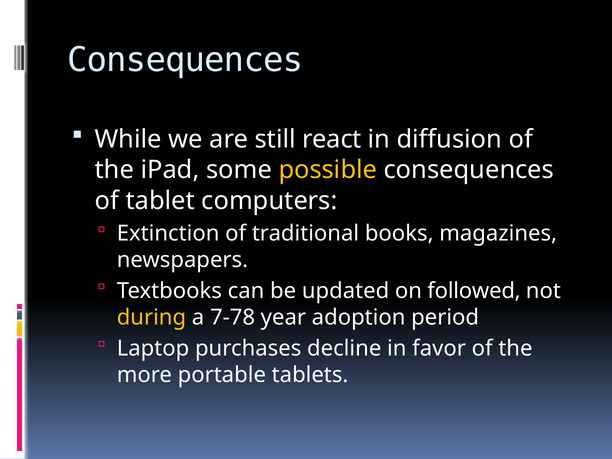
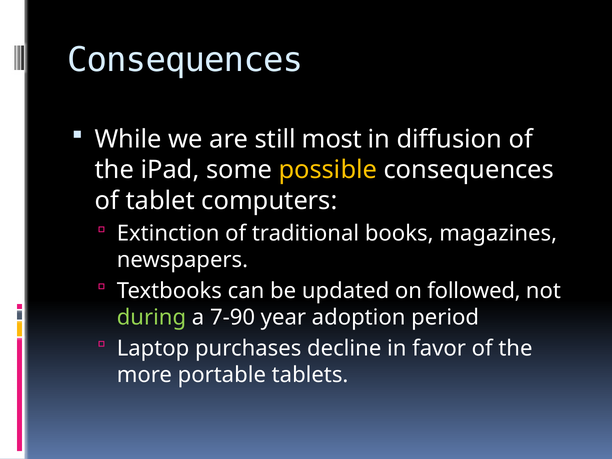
react: react -> most (332, 139)
during colour: yellow -> light green (151, 317)
7-78: 7-78 -> 7-90 (233, 317)
